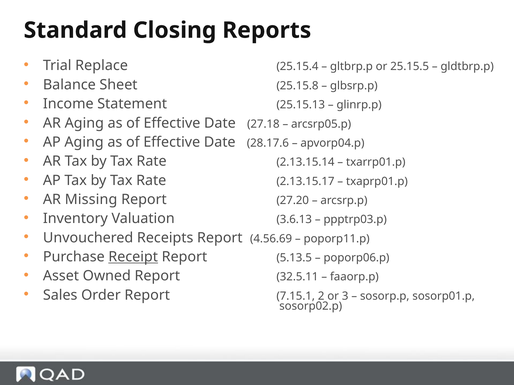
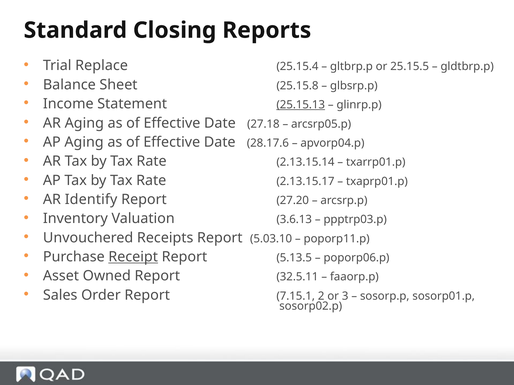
25.15.13 underline: none -> present (301, 105)
Missing: Missing -> Identify (91, 200)
4.56.69: 4.56.69 -> 5.03.10 (271, 239)
